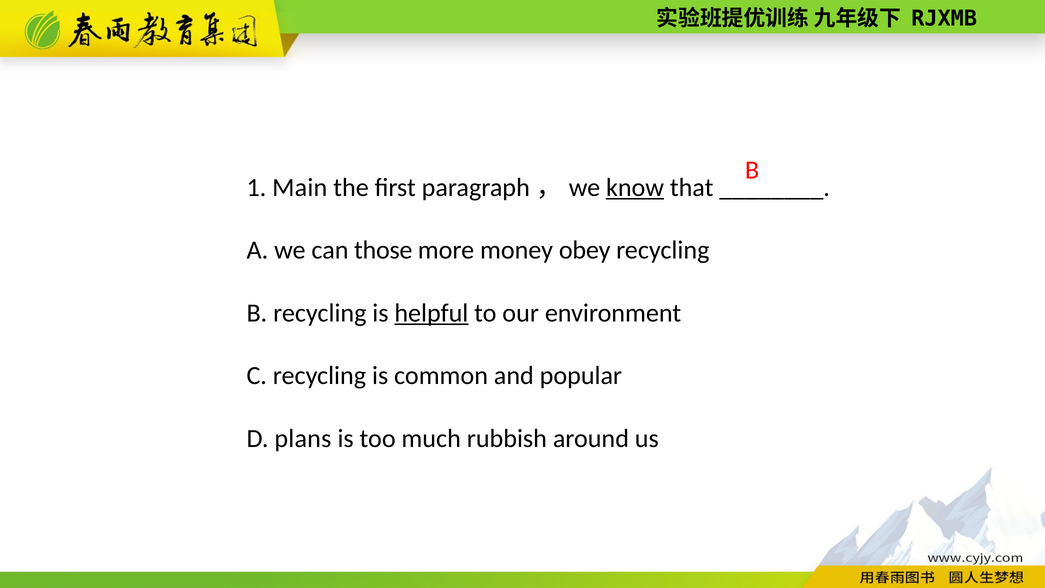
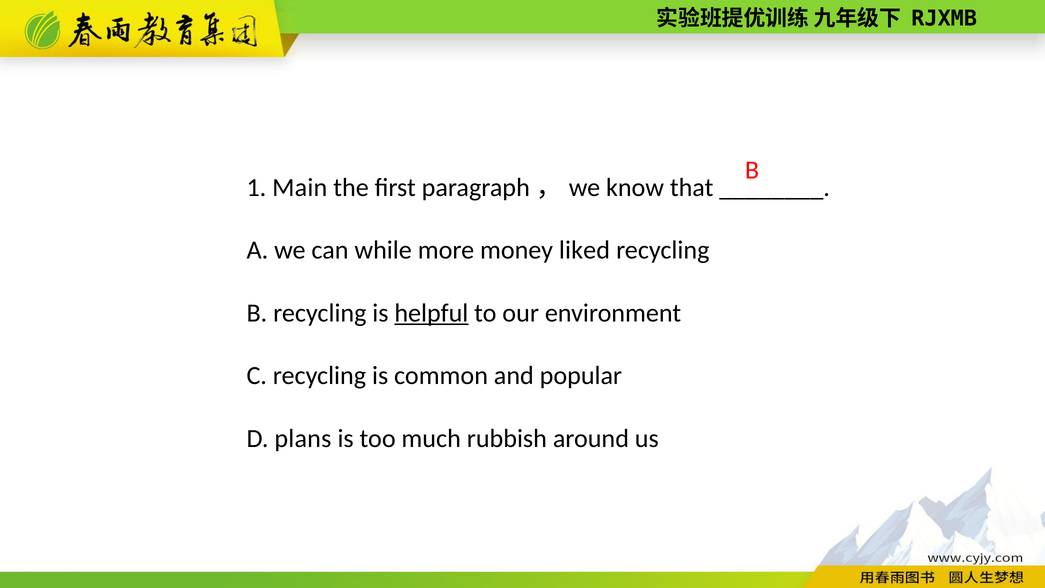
know underline: present -> none (635, 187)
those: those -> while (383, 250)
obey: obey -> liked (584, 250)
